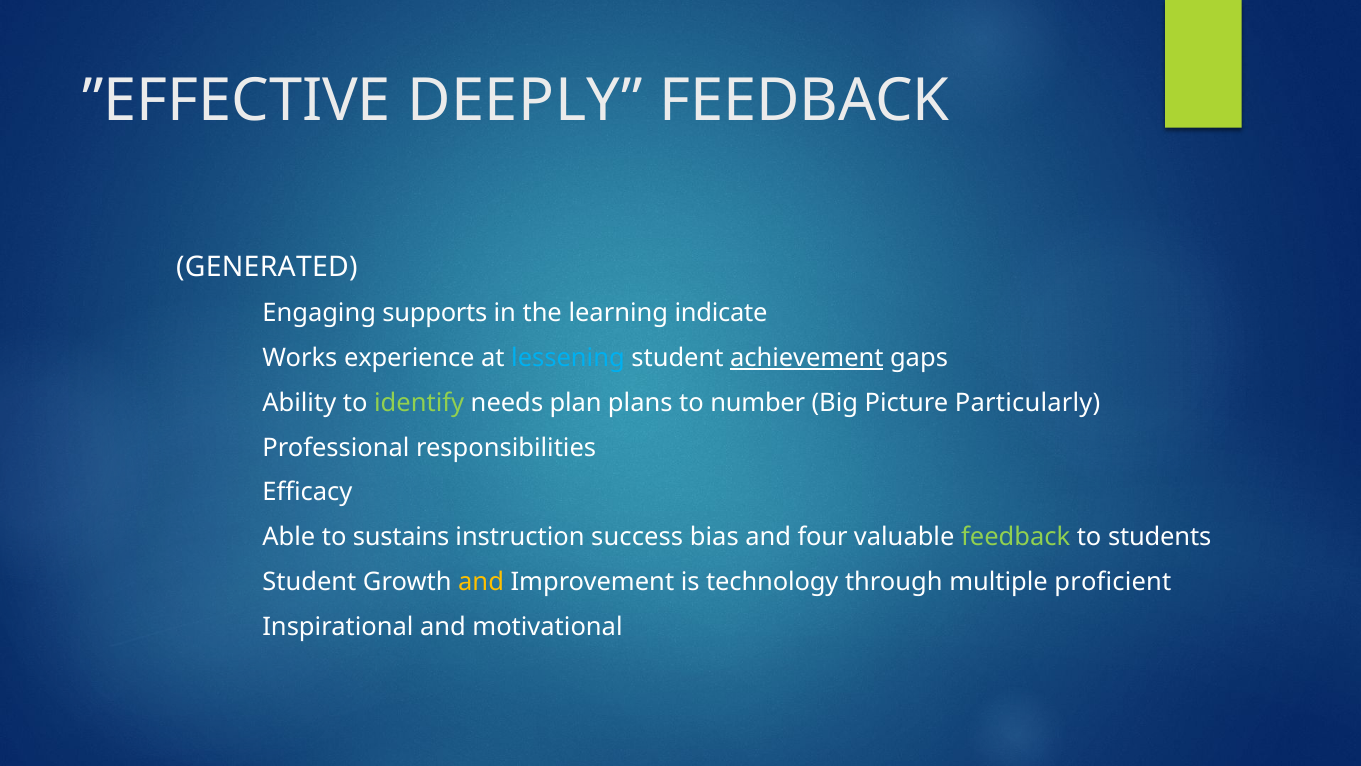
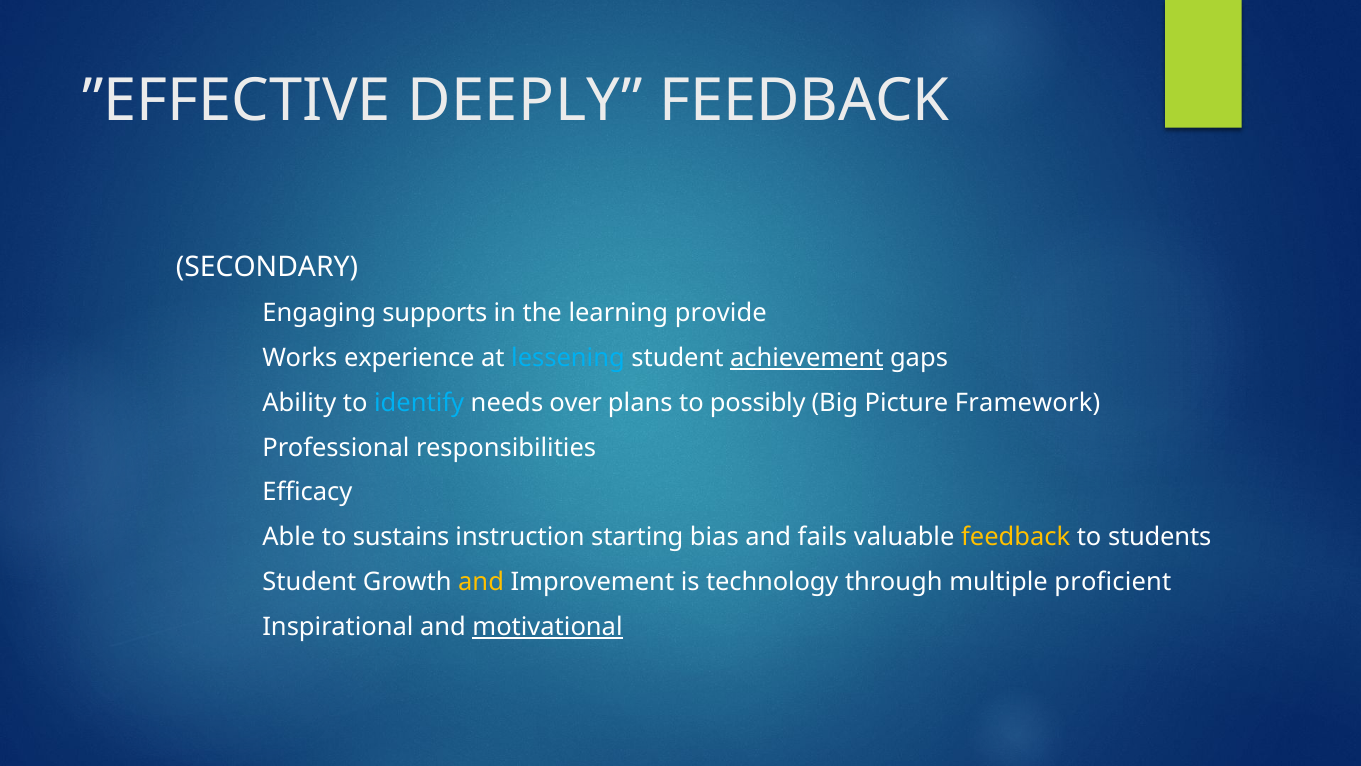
GENERATED: GENERATED -> SECONDARY (267, 267)
indicate: indicate -> provide (721, 313)
identify colour: light green -> light blue (419, 403)
plan: plan -> over (576, 403)
number: number -> possibly (758, 403)
Particularly: Particularly -> Framework (1028, 403)
success: success -> starting (637, 537)
four: four -> fails (822, 537)
feedback colour: light green -> yellow (1016, 537)
motivational underline: none -> present (548, 627)
